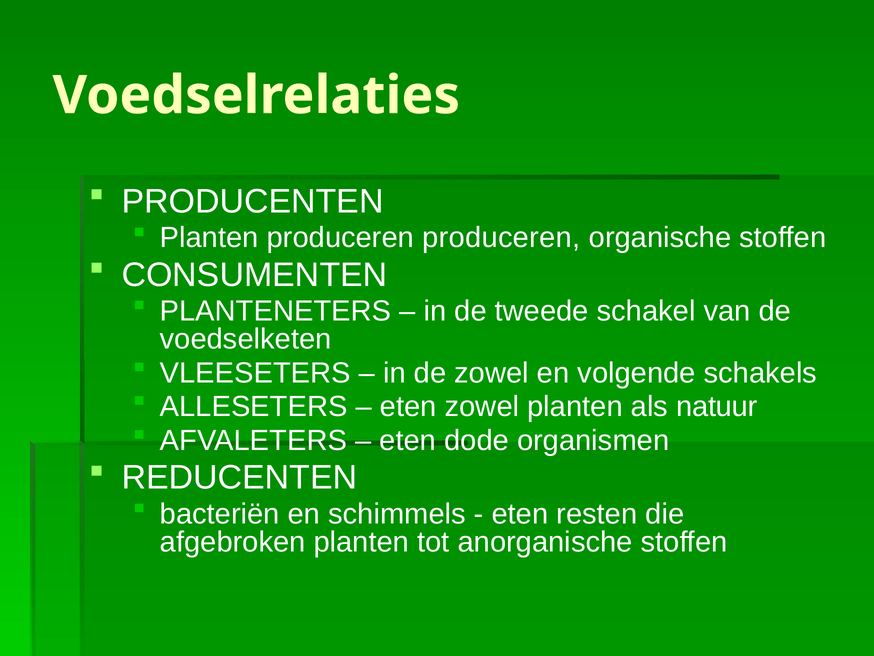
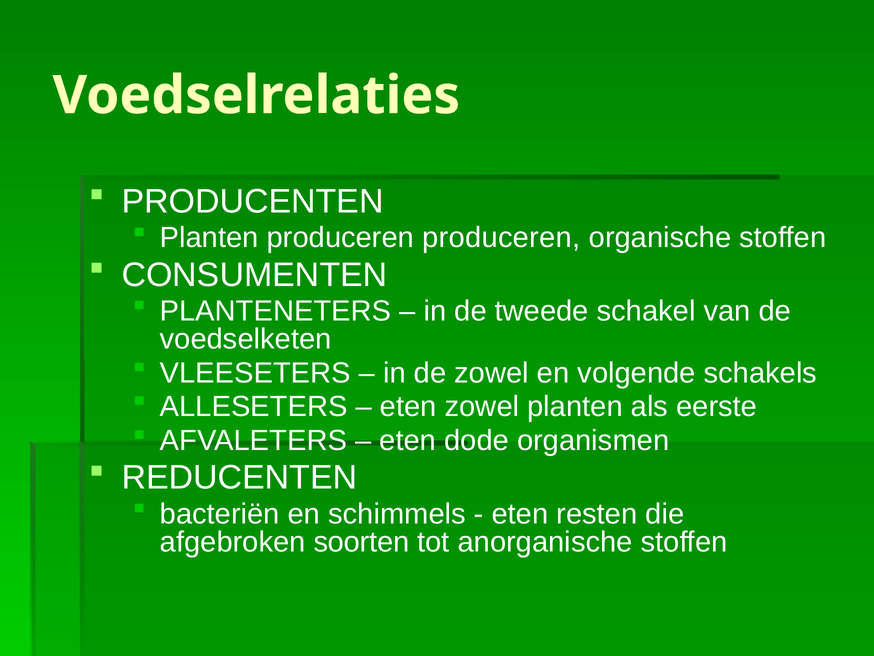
natuur: natuur -> eerste (717, 406)
afgebroken planten: planten -> soorten (362, 542)
